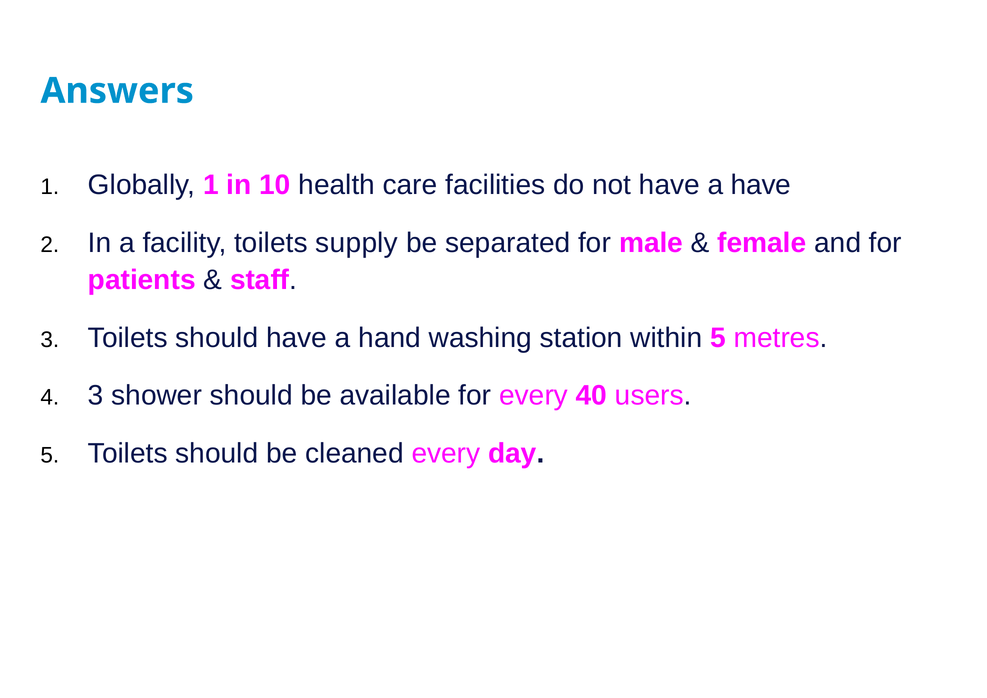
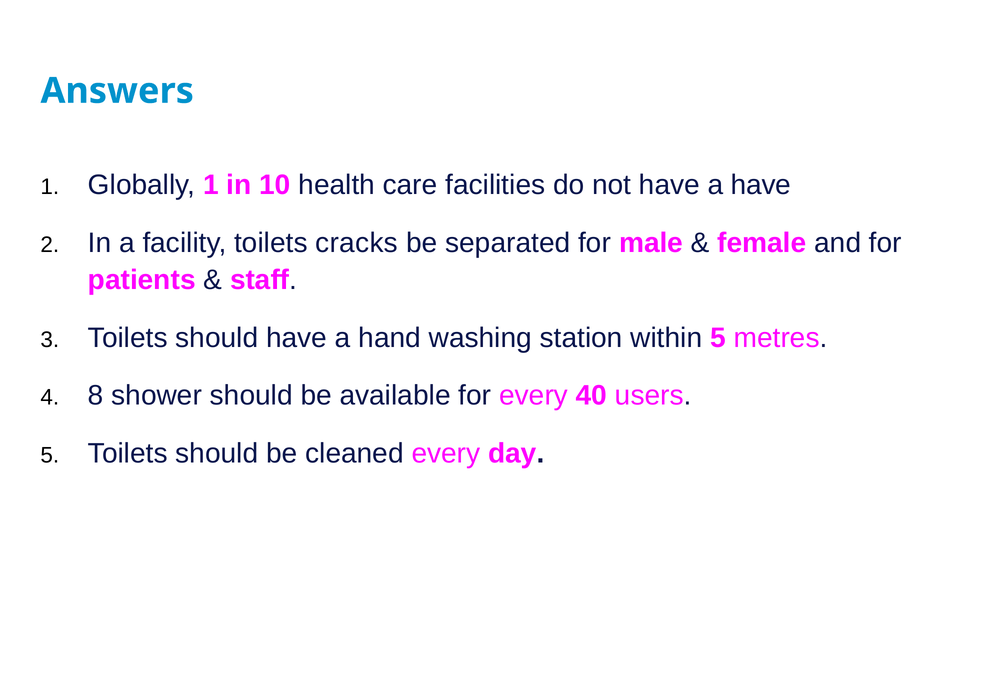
supply: supply -> cracks (357, 243)
3: 3 -> 8 (96, 396)
